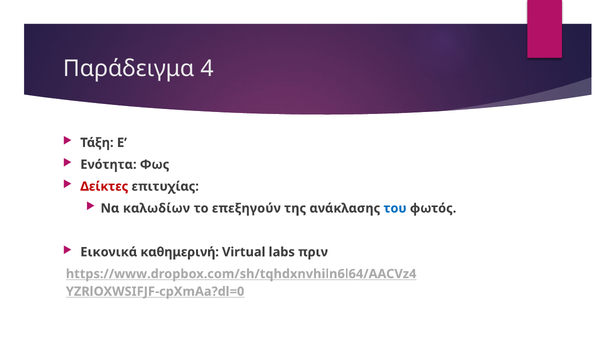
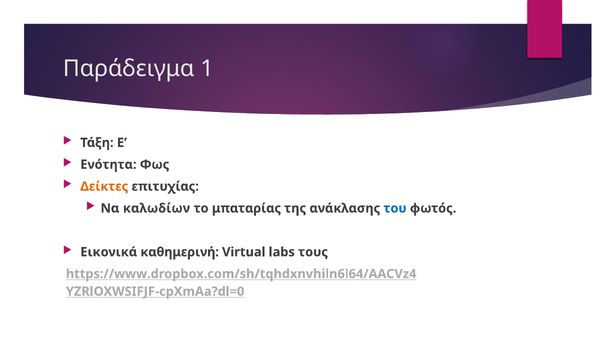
4: 4 -> 1 (207, 69)
Δείκτες colour: red -> orange (104, 186)
επεξηγούν: επεξηγούν -> μπαταρίας (246, 208)
πριν: πριν -> τους (313, 252)
